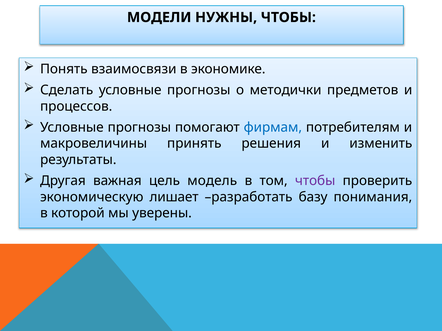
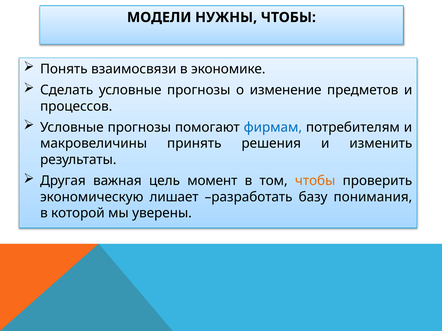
методички: методички -> изменение (286, 90)
модель: модель -> момент (212, 181)
чтобы colour: purple -> orange (315, 181)
